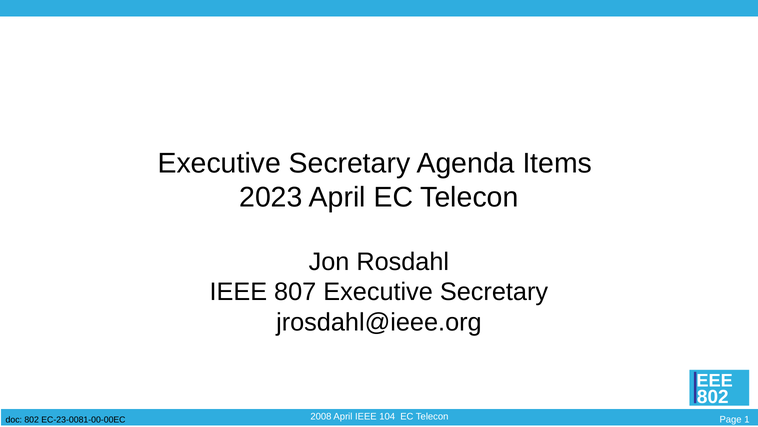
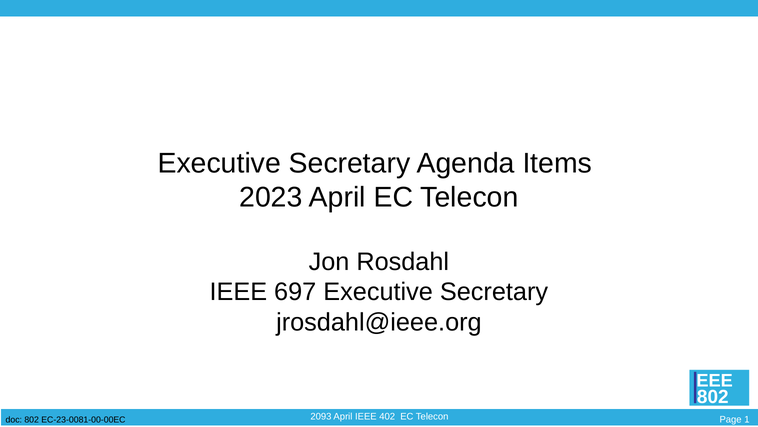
807: 807 -> 697 (295, 292)
2008: 2008 -> 2093 (321, 416)
104: 104 -> 402 (387, 416)
